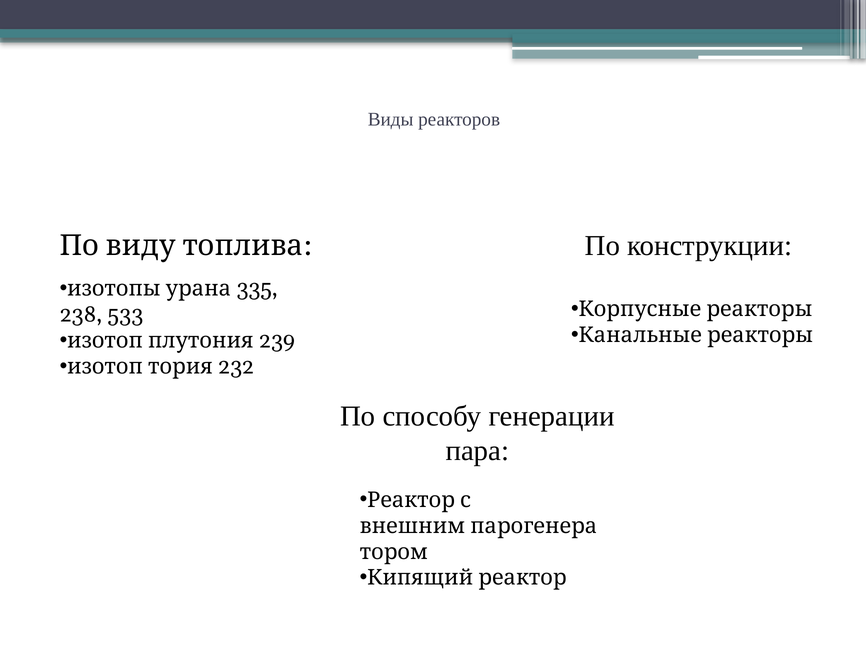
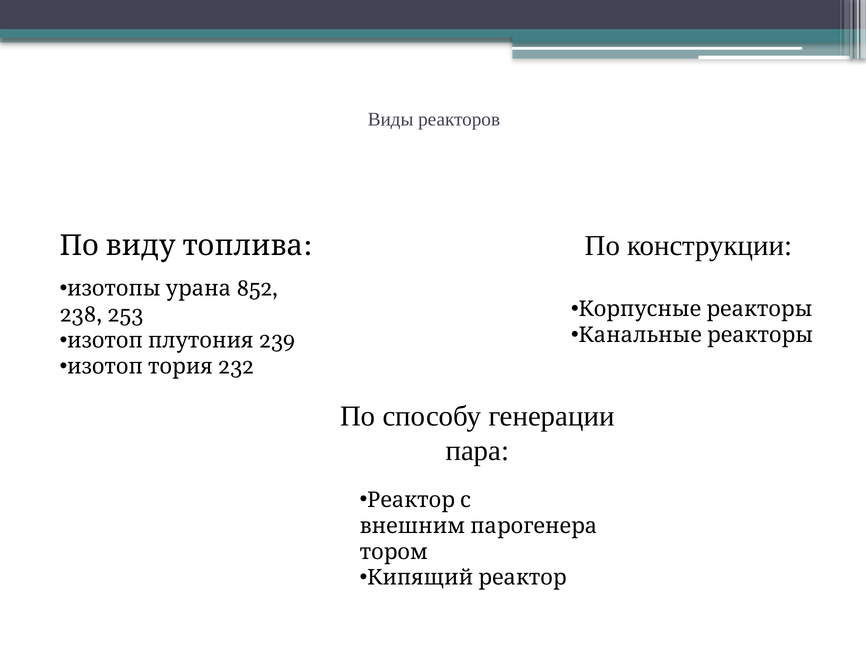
335: 335 -> 852 (257, 289)
533: 533 -> 253 (125, 315)
